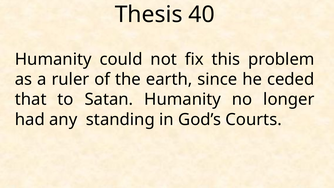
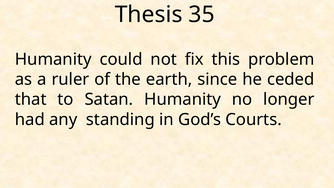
40: 40 -> 35 (202, 14)
